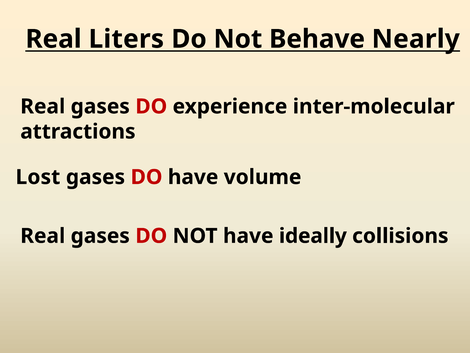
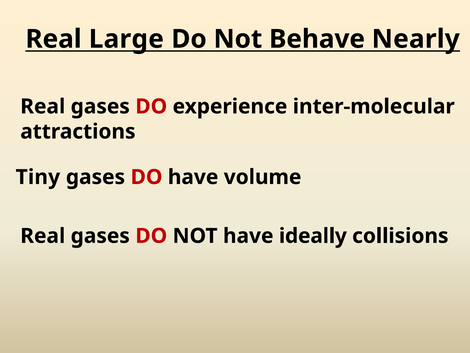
Liters: Liters -> Large (126, 39)
Lost: Lost -> Tiny (38, 177)
